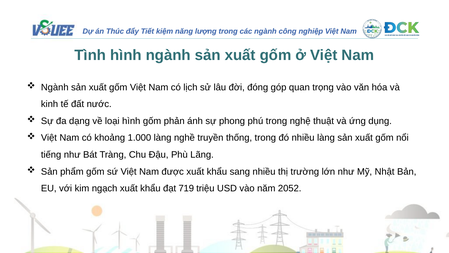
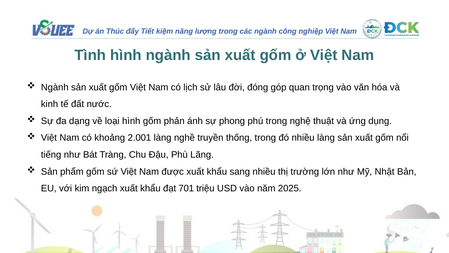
1.000: 1.000 -> 2.001 (139, 138)
719: 719 -> 701 (186, 188)
2052: 2052 -> 2025 (290, 188)
